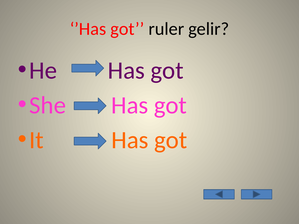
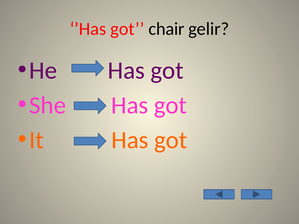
ruler: ruler -> chair (166, 29)
